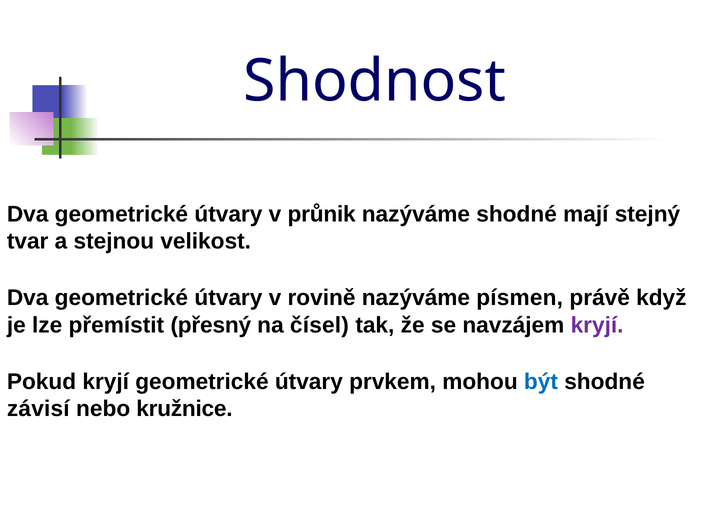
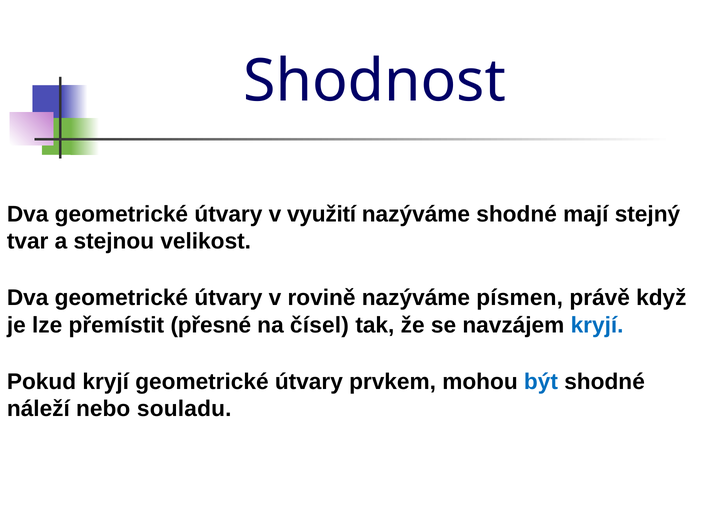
průnik: průnik -> využití (322, 214)
přesný: přesný -> přesné (211, 325)
kryjí colour: purple -> blue (597, 325)
závisí: závisí -> náleží (38, 409)
kružnice: kružnice -> souladu (184, 409)
